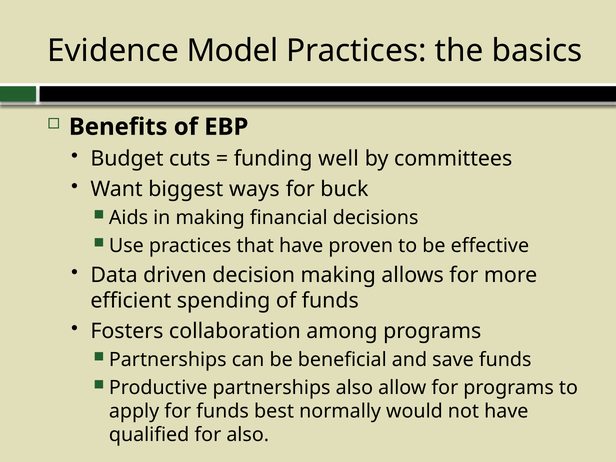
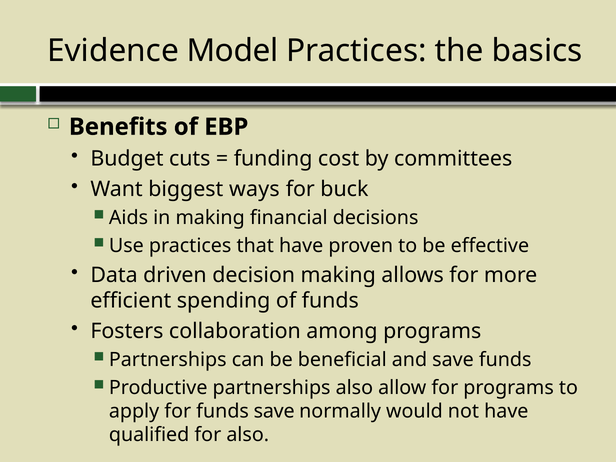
well: well -> cost (339, 159)
funds best: best -> save (274, 411)
